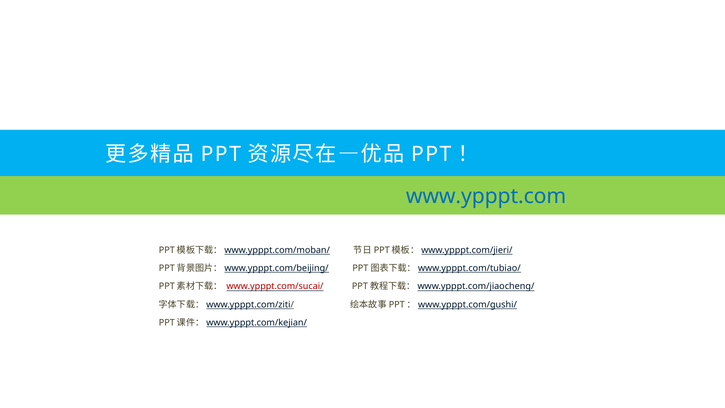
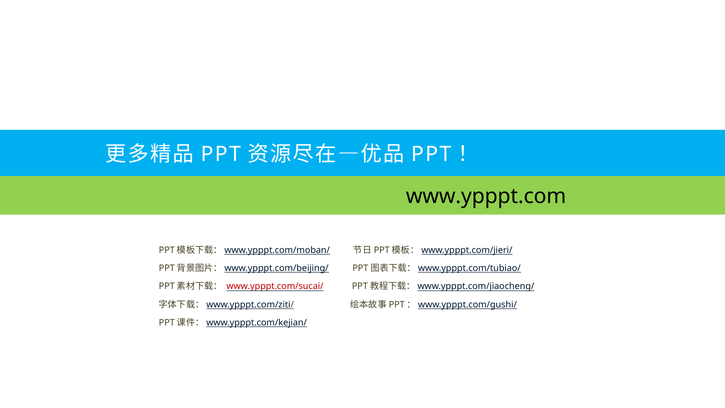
www.ypppt.com colour: blue -> black (486, 196)
